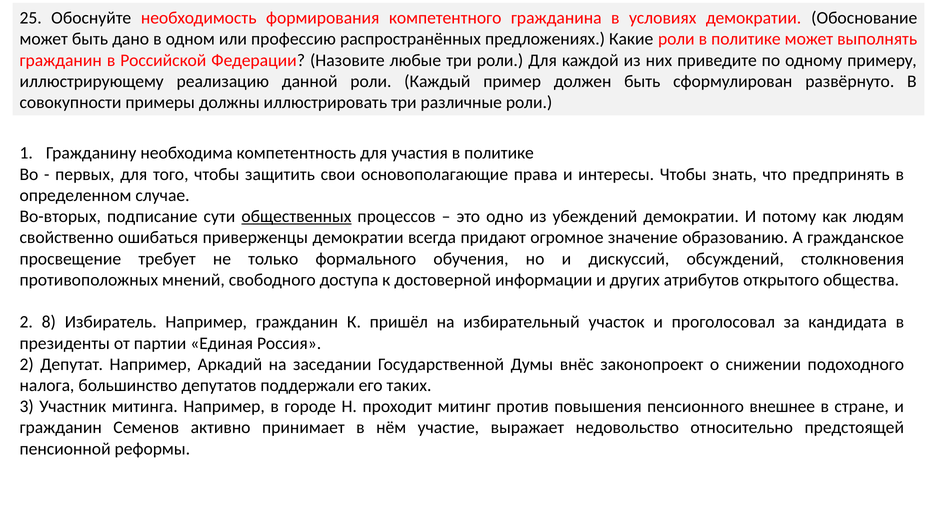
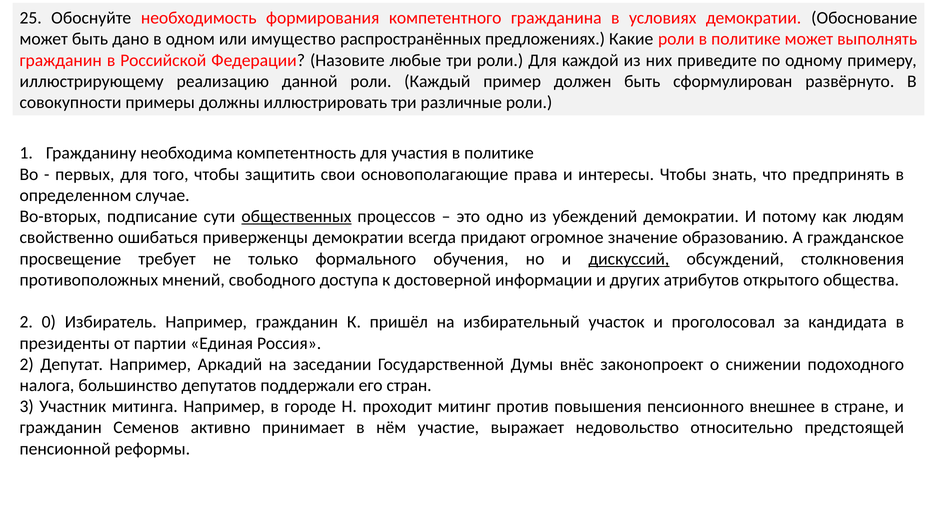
профессию: профессию -> имущество (293, 39)
дискуссий underline: none -> present (629, 259)
8: 8 -> 0 (49, 322)
таких: таких -> стран (409, 385)
